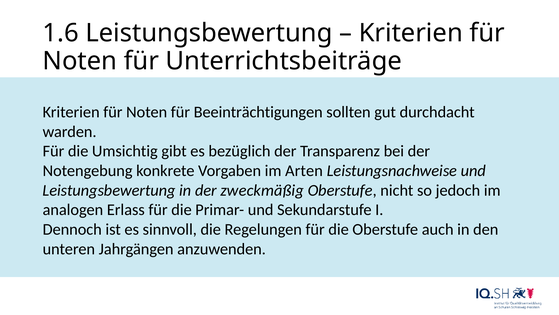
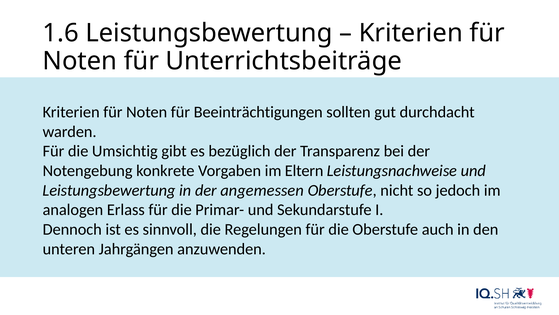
Arten: Arten -> Eltern (304, 170)
zweckmäßig: zweckmäßig -> angemessen (262, 190)
